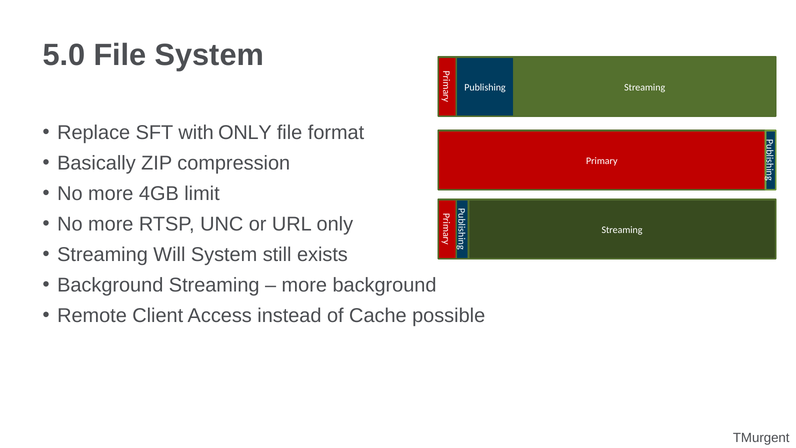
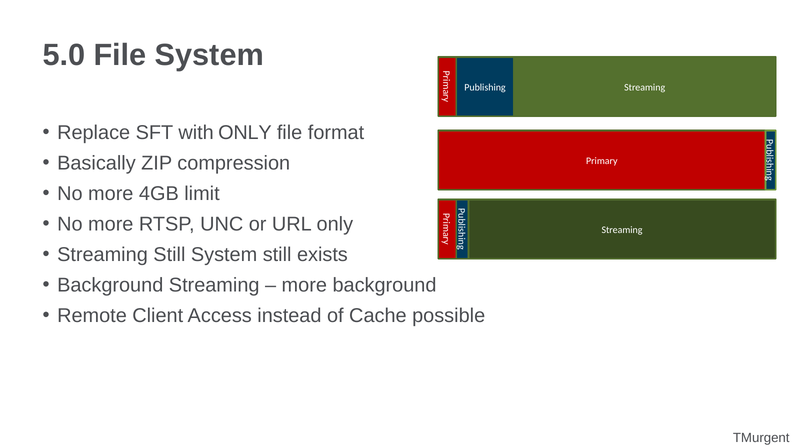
Streaming Will: Will -> Still (169, 255)
